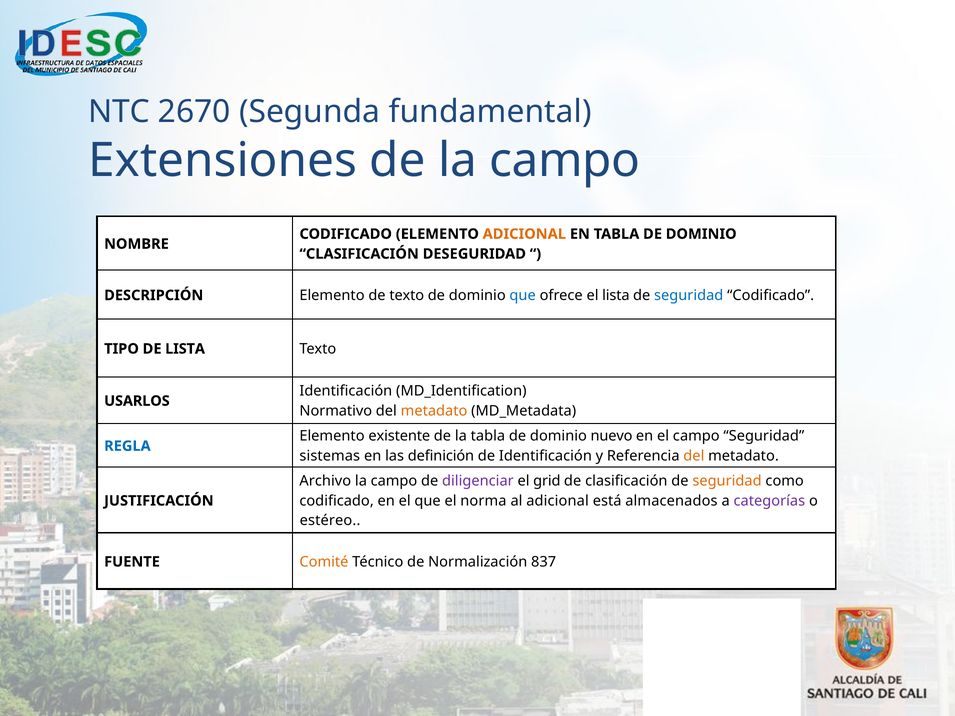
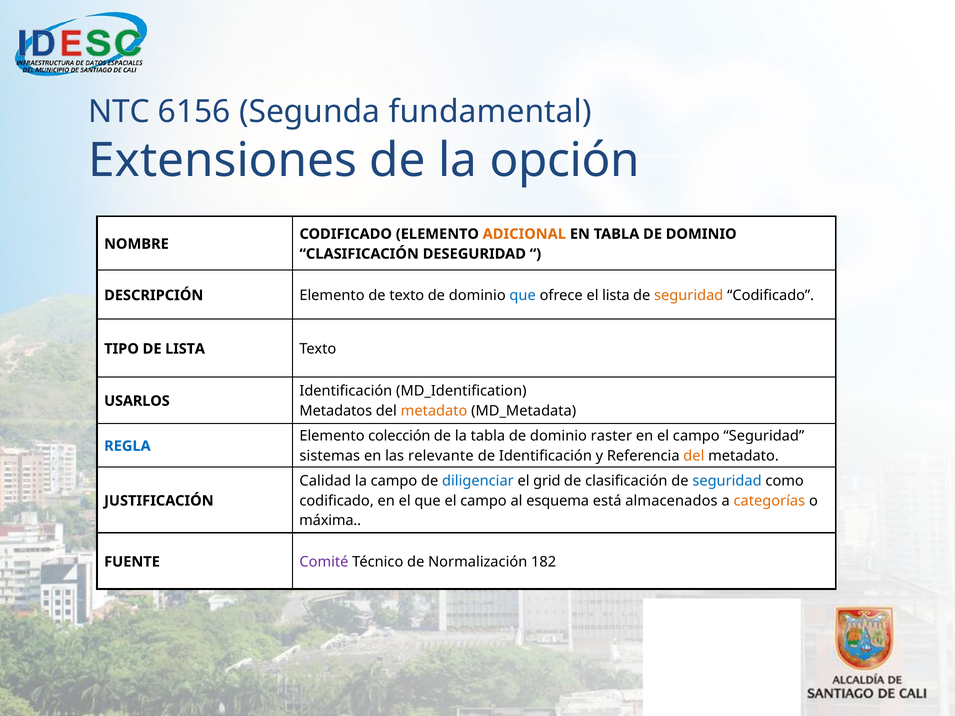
2670: 2670 -> 6156 (194, 112)
de la campo: campo -> opción (565, 161)
seguridad colour: blue -> orange (689, 295)
Normativo: Normativo -> Metadatos (336, 411)
existente: existente -> colección (399, 436)
nuevo: nuevo -> raster (611, 436)
definición: definición -> relevante (441, 456)
Archivo: Archivo -> Calidad (325, 481)
diligenciar colour: purple -> blue (478, 481)
seguridad colour: orange -> blue (727, 481)
que el norma: norma -> campo (483, 501)
al adicional: adicional -> esquema (558, 501)
categorías colour: purple -> orange (769, 501)
estéreo: estéreo -> máxima (330, 521)
Comité colour: orange -> purple (324, 562)
837: 837 -> 182 (544, 562)
